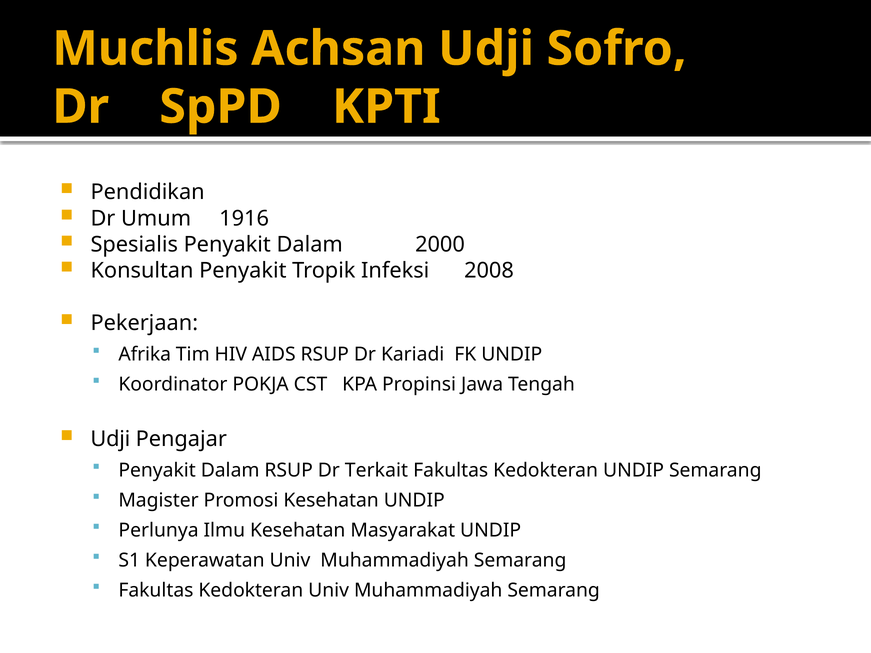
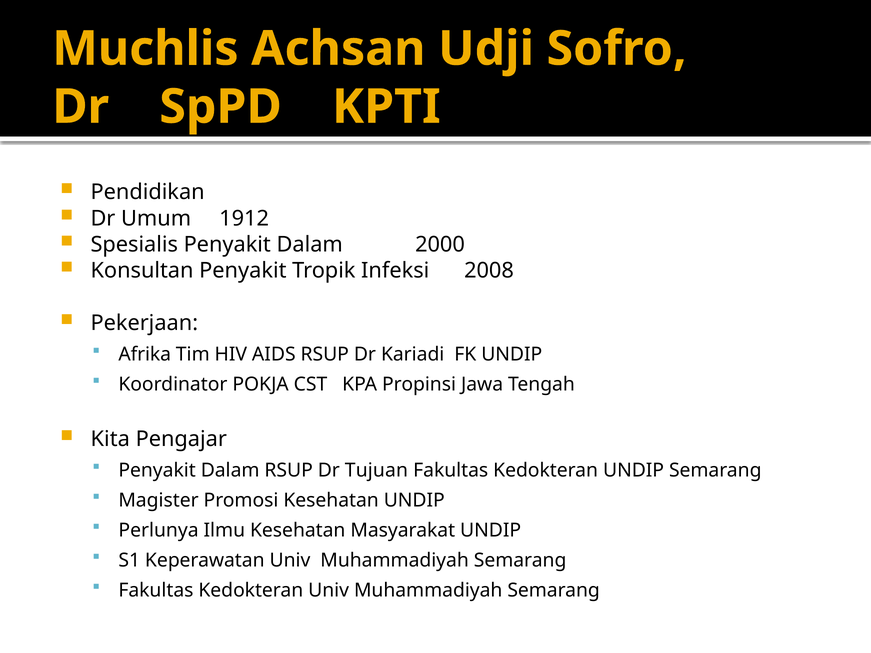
1916: 1916 -> 1912 (244, 219)
Udji: Udji -> Kita (110, 439)
Terkait: Terkait -> Tujuan (376, 470)
